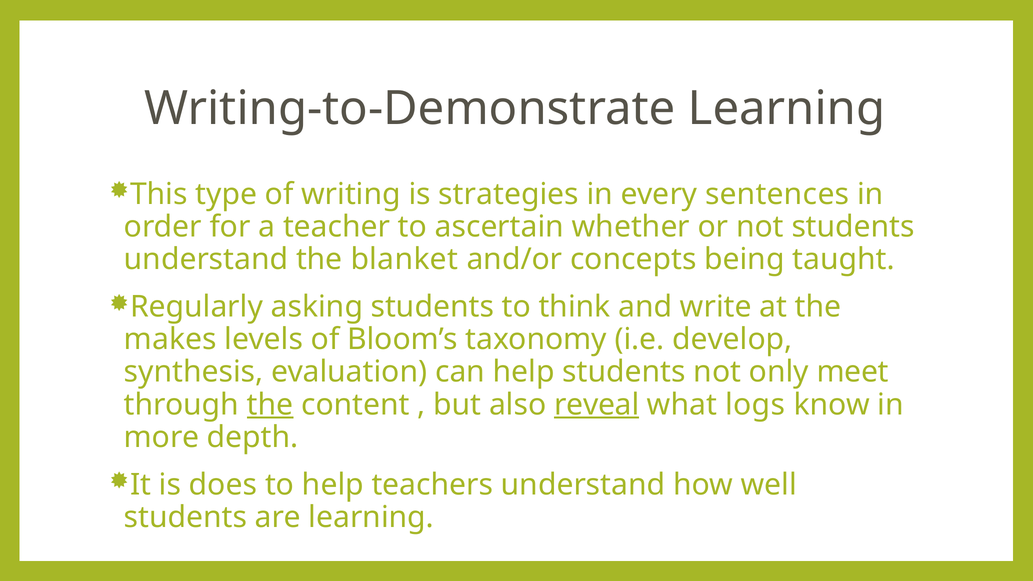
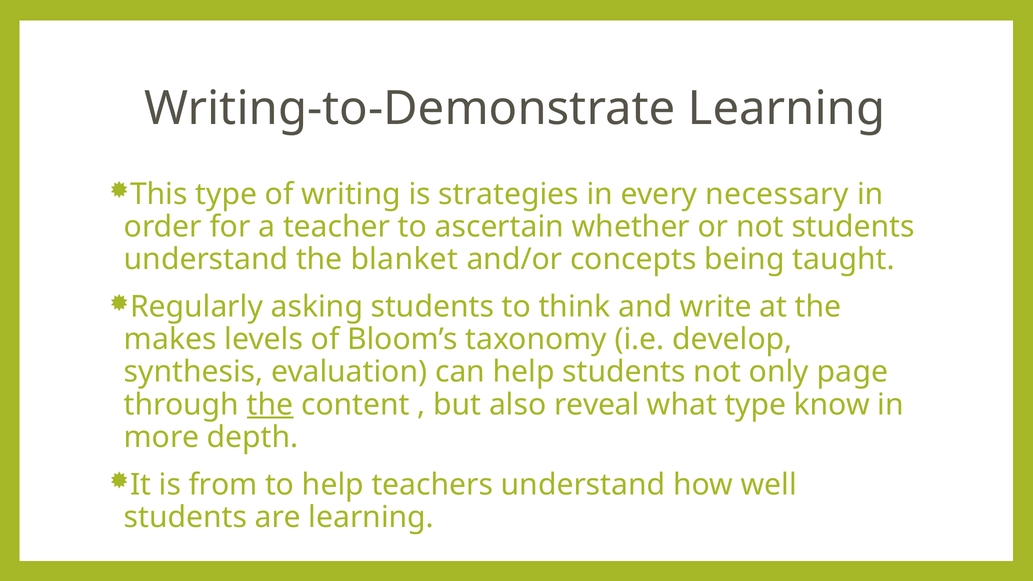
sentences: sentences -> necessary (777, 194)
meet: meet -> page (852, 372)
reveal underline: present -> none (597, 405)
what logs: logs -> type (755, 405)
does: does -> from (223, 485)
